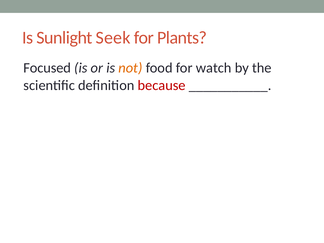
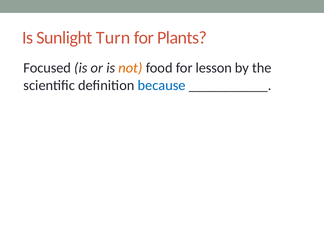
Seek: Seek -> Turn (113, 38)
watch: watch -> lesson (214, 68)
because colour: red -> blue (162, 85)
